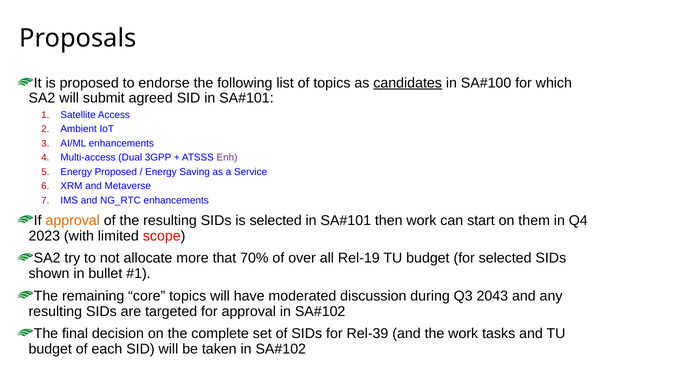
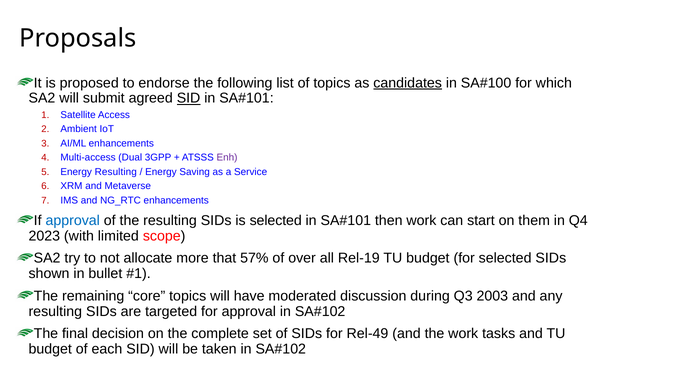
SID underline: none -> present (189, 98)
Energy Proposed: Proposed -> Resulting (116, 172)
approval colour: orange -> blue (73, 220)
70%: 70% -> 57% (254, 258)
2043: 2043 -> 2003 (492, 296)
Rel-39: Rel-39 -> Rel-49 (367, 333)
